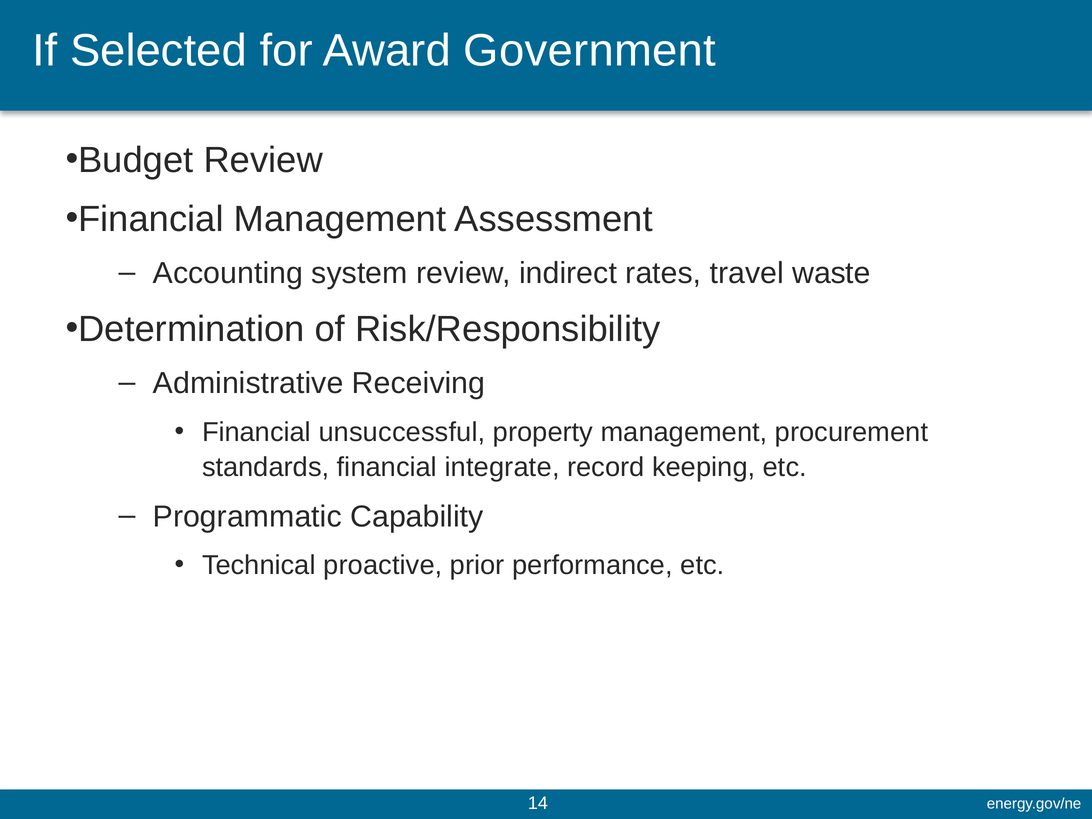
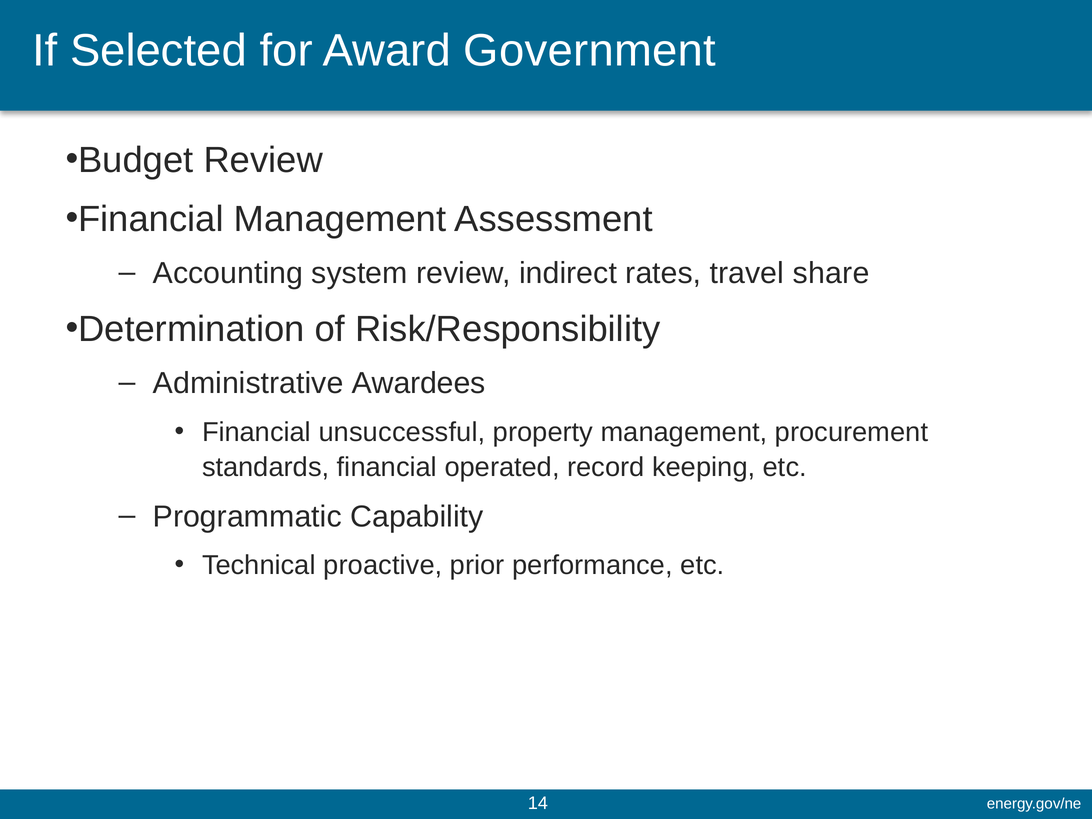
waste: waste -> share (831, 273)
Receiving: Receiving -> Awardees (419, 383)
integrate: integrate -> operated (502, 467)
